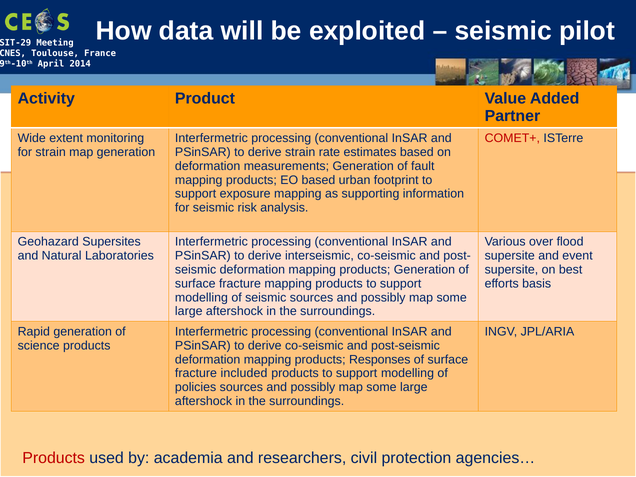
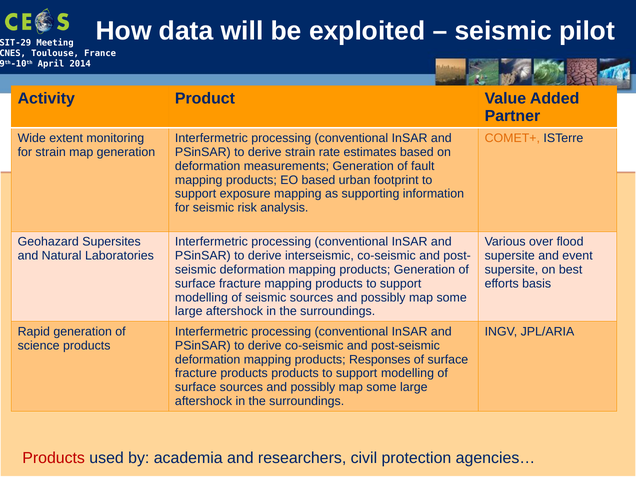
COMET+ colour: red -> orange (512, 138)
fracture included: included -> products (244, 373)
policies: policies -> surface (196, 387)
